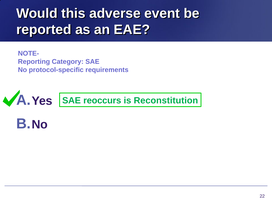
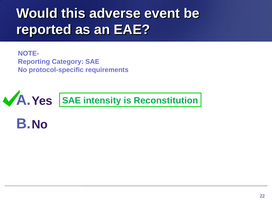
reoccurs: reoccurs -> intensity (102, 100)
